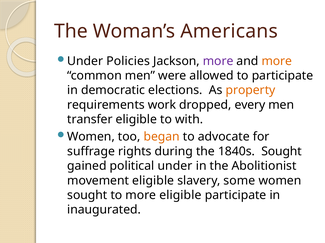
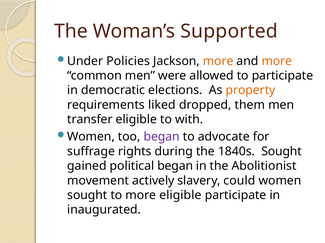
Americans: Americans -> Supported (229, 31)
more colour: purple -> orange (218, 61)
work: work -> liked (162, 105)
every: every -> them (250, 105)
began colour: orange -> purple (162, 137)
political under: under -> began (175, 166)
movement eligible: eligible -> actively (153, 181)
some: some -> could (239, 181)
